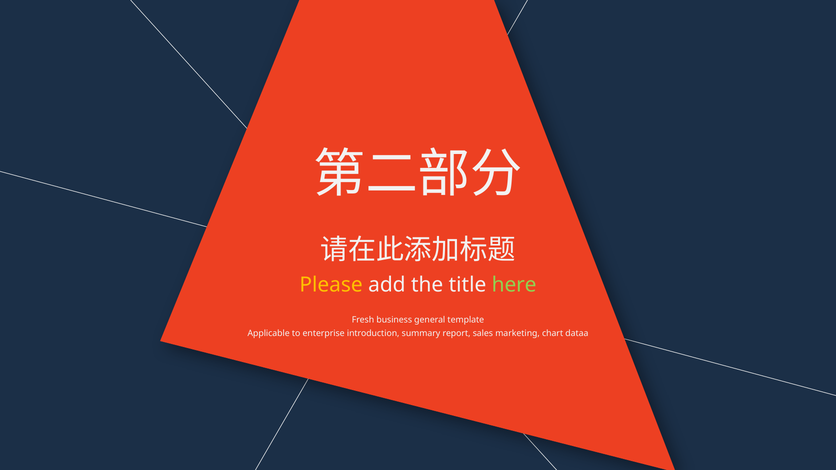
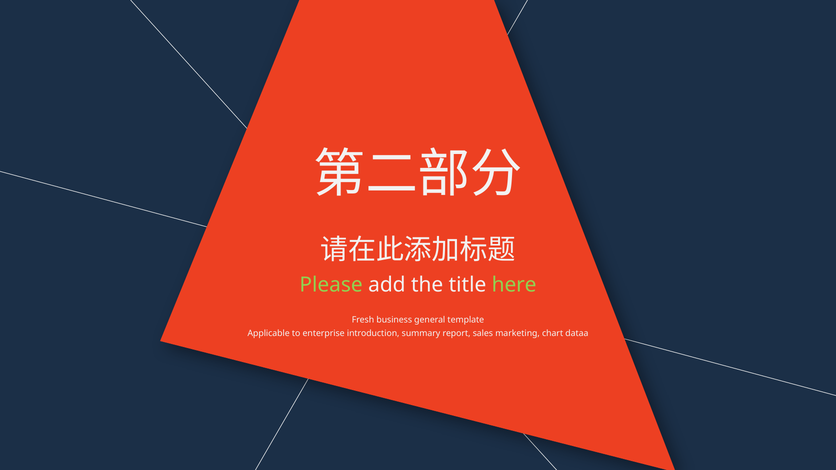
Please colour: yellow -> light green (331, 285)
